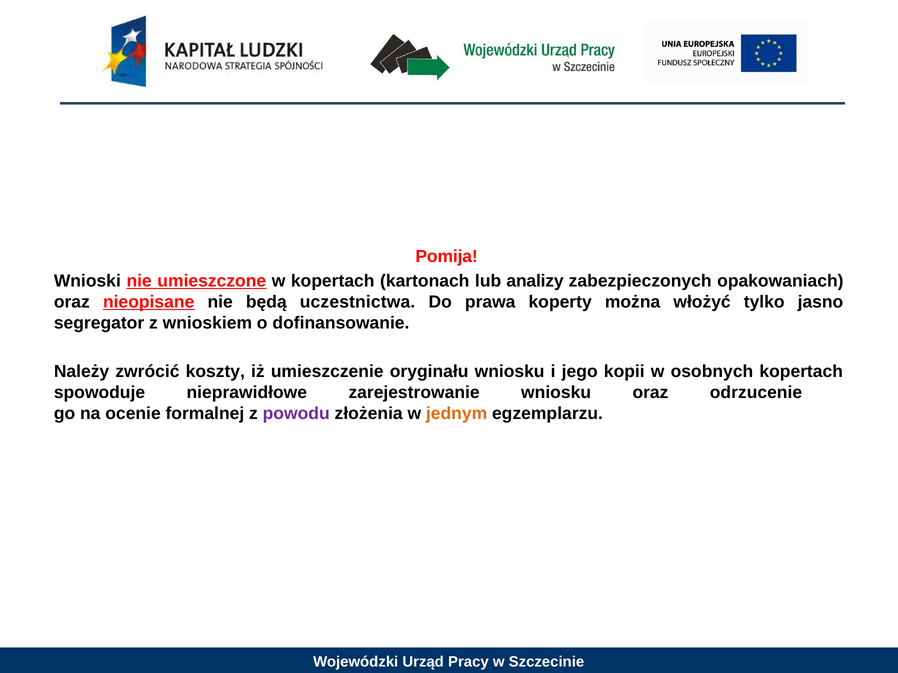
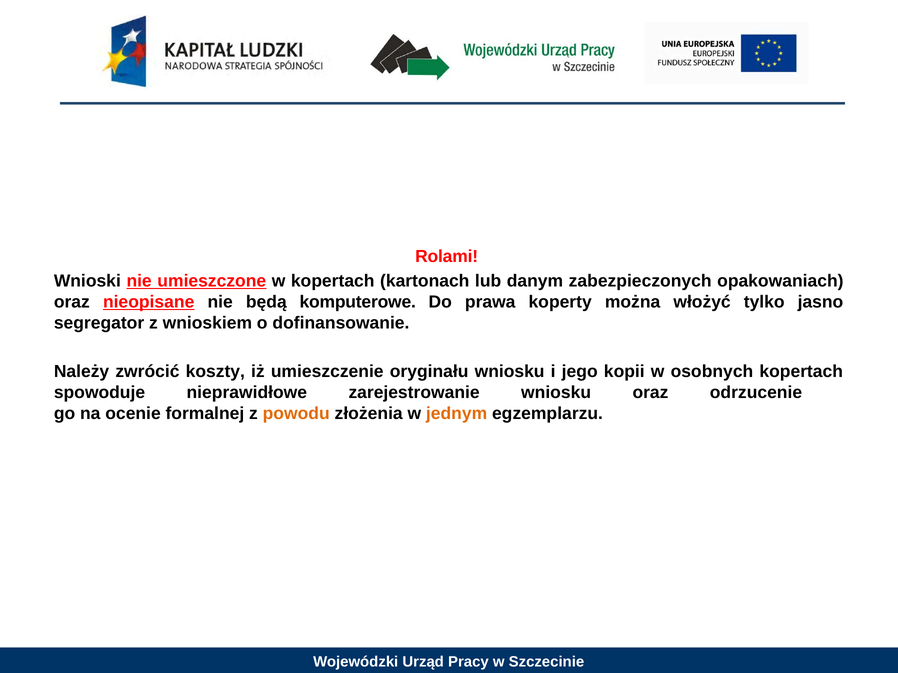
Pomija: Pomija -> Rolami (447, 257)
analizy: analizy -> danym (535, 281)
uczestnictwa: uczestnictwa -> komputerowe (358, 302)
powodu colour: purple -> orange (296, 414)
